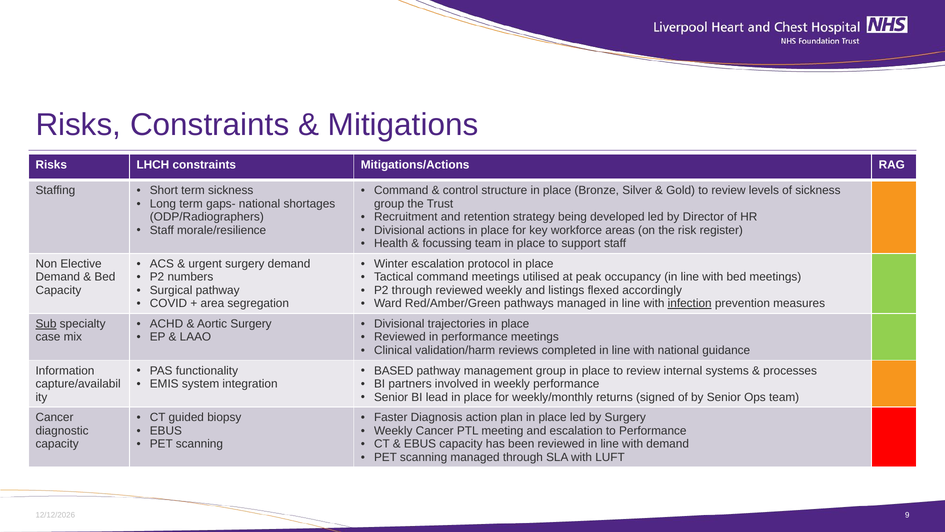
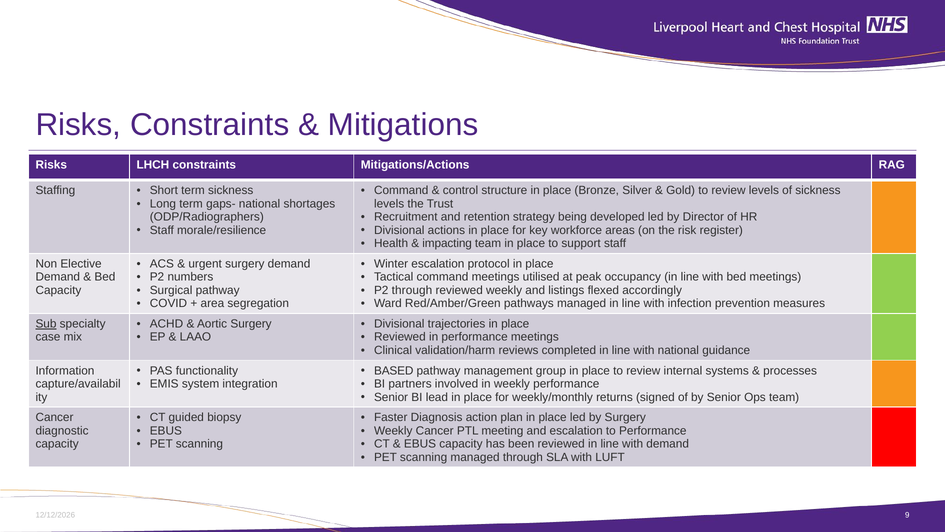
group: group -> levels (389, 204)
focussing: focussing -> impacting (447, 243)
infection underline: present -> none (690, 303)
